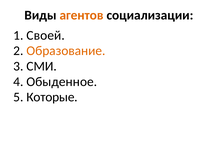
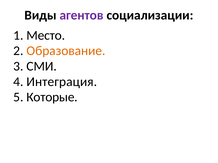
агентов colour: orange -> purple (82, 15)
Своей: Своей -> Место (46, 35)
Обыденное: Обыденное -> Интеграция (62, 82)
